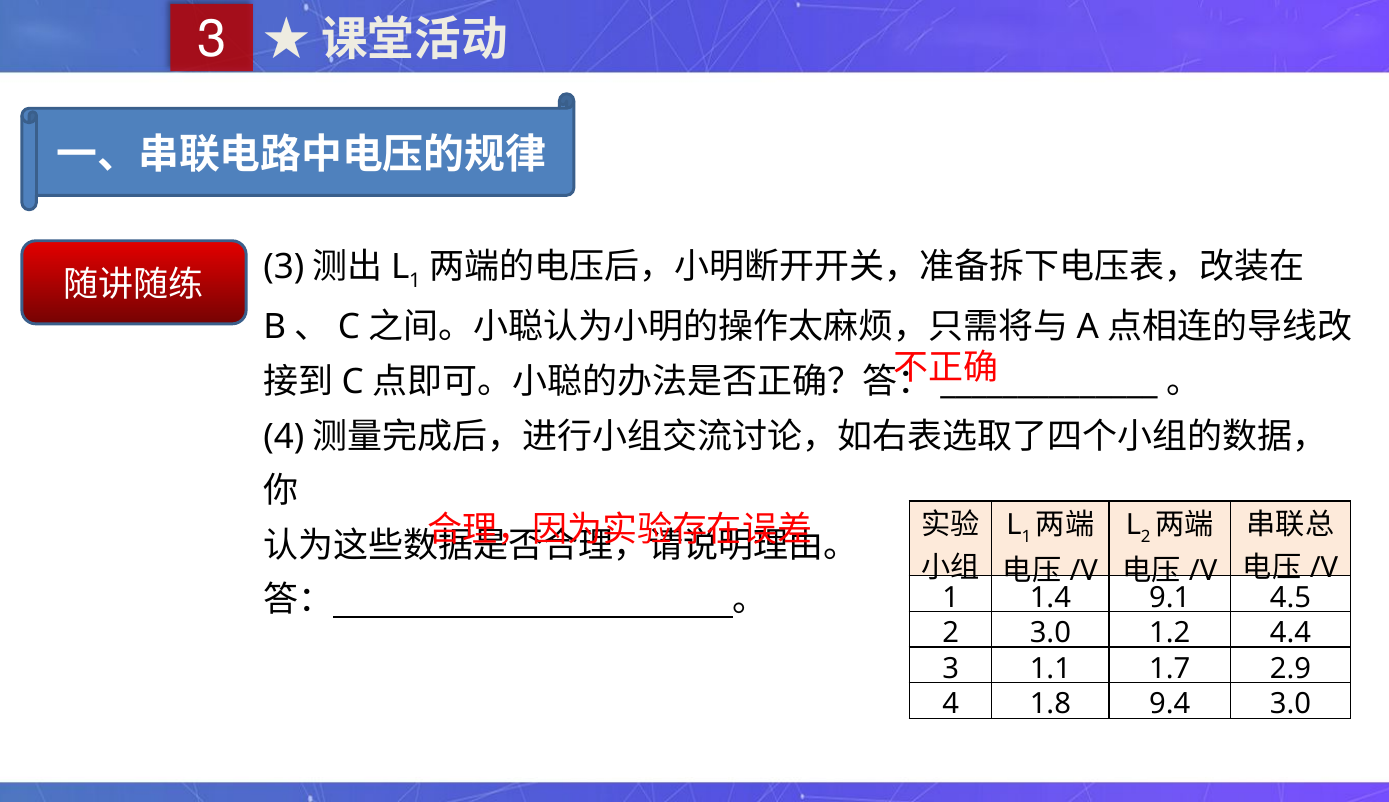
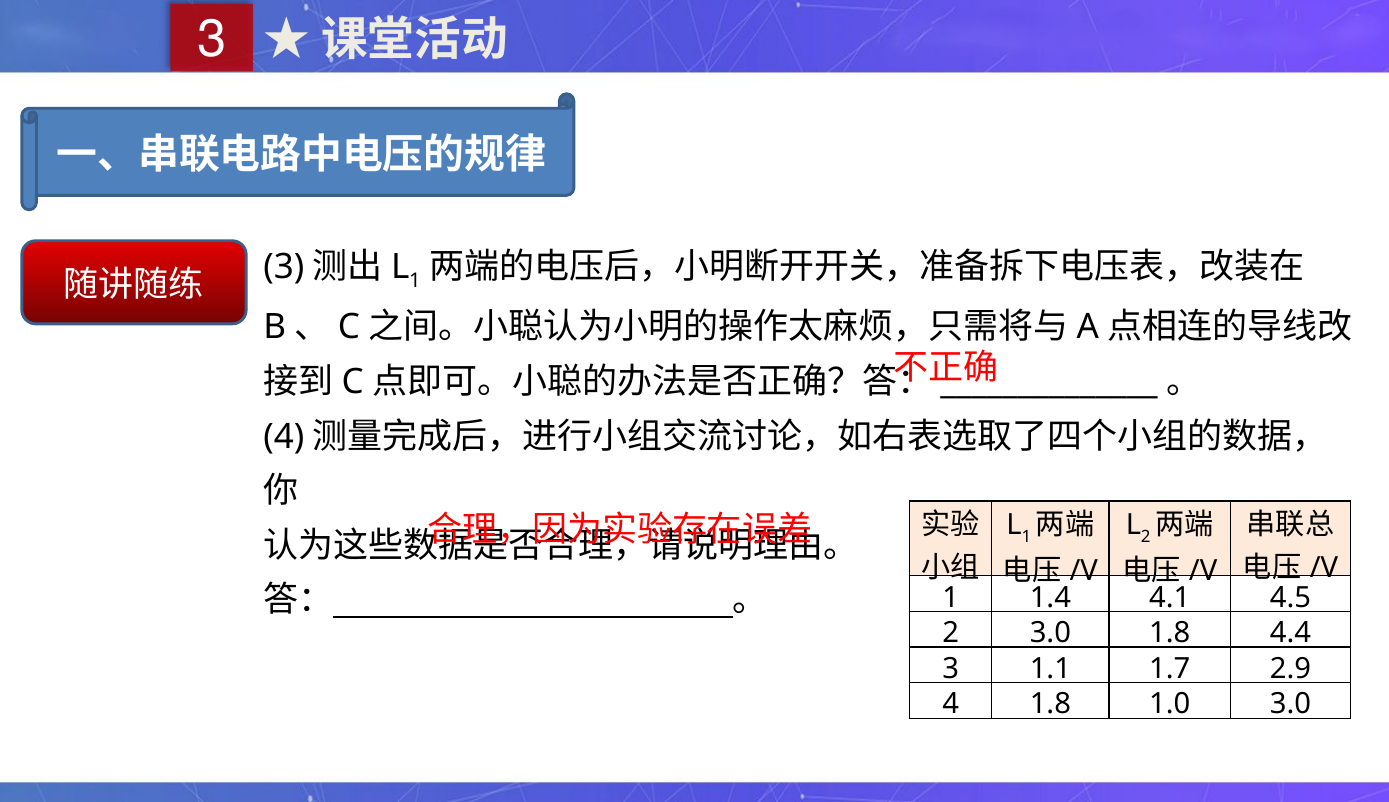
9.1: 9.1 -> 4.1 (1170, 597)
3.0 1.2: 1.2 -> 1.8 (1170, 633)
9.4: 9.4 -> 1.0 (1170, 704)
